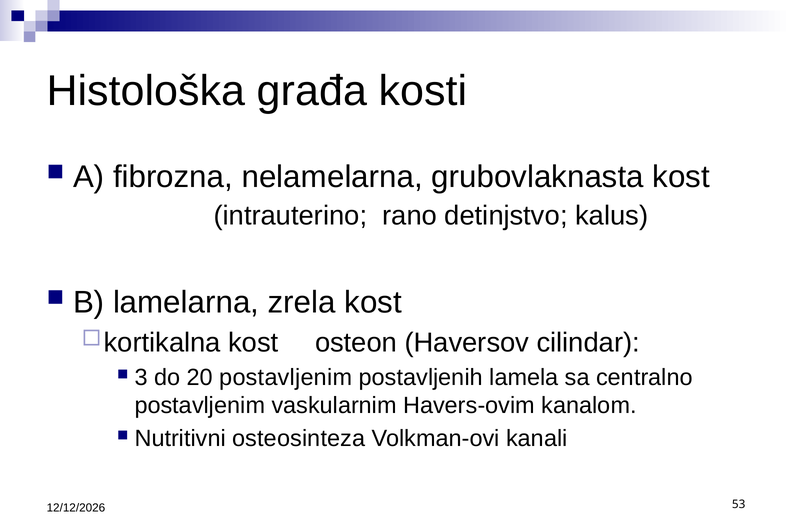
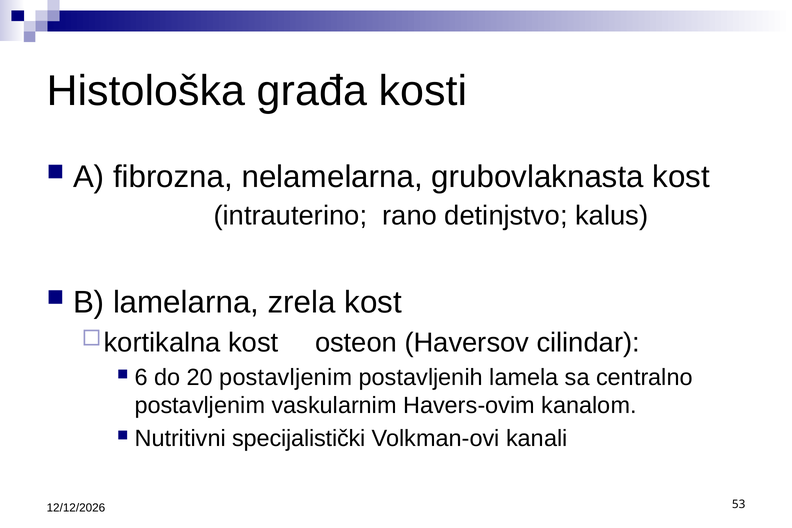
3: 3 -> 6 (141, 378)
osteosinteza: osteosinteza -> specijalistički (299, 439)
